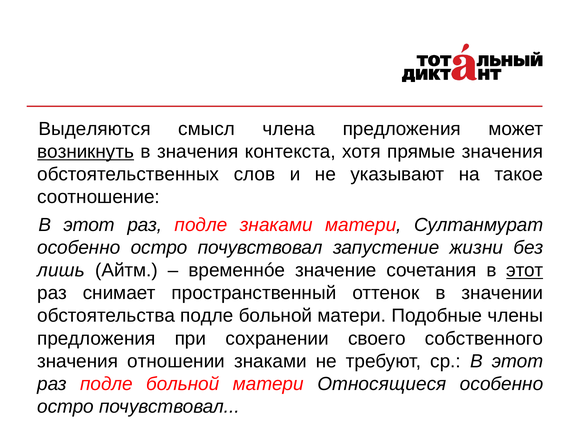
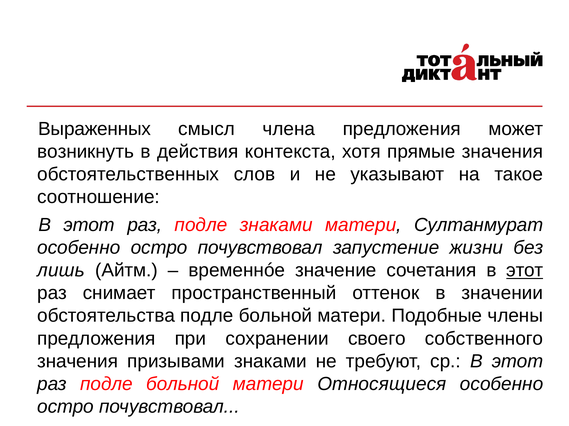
Выделяются: Выделяются -> Выраженных (95, 129)
возникнуть underline: present -> none (86, 152)
в значения: значения -> действия (198, 152)
отношении: отношении -> призывами (176, 362)
